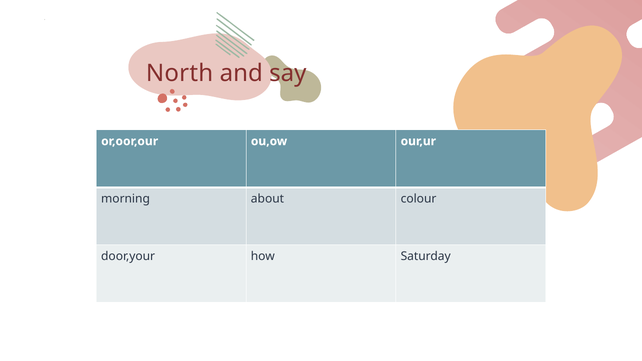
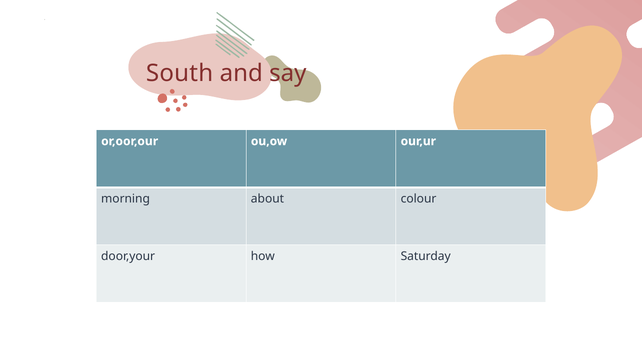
North: North -> South (180, 73)
